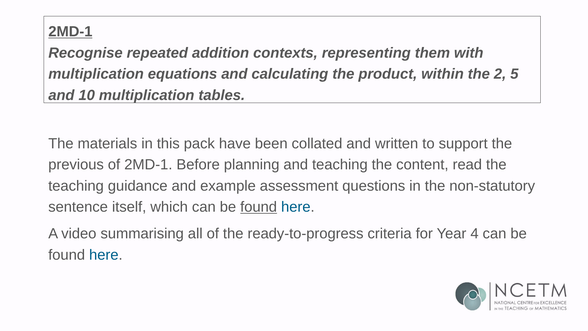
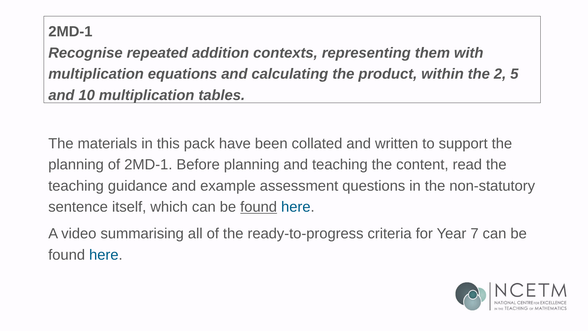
2MD-1 underline: present -> none (70, 32)
previous: previous -> planning (76, 165)
4: 4 -> 7 (475, 234)
